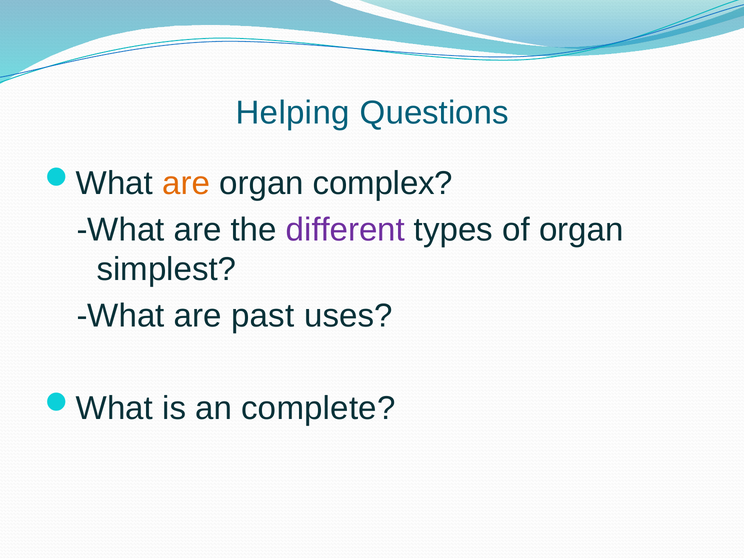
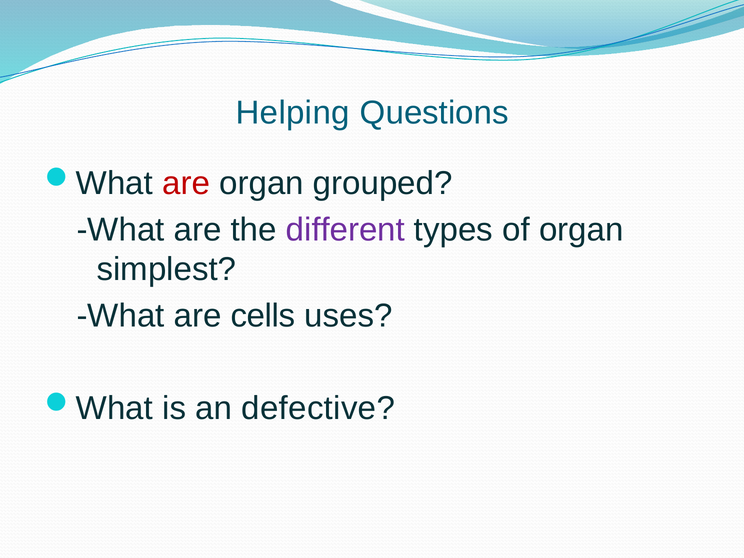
are colour: orange -> red (186, 183)
complex: complex -> grouped (383, 183)
past: past -> cells (263, 316)
complete: complete -> defective (318, 408)
